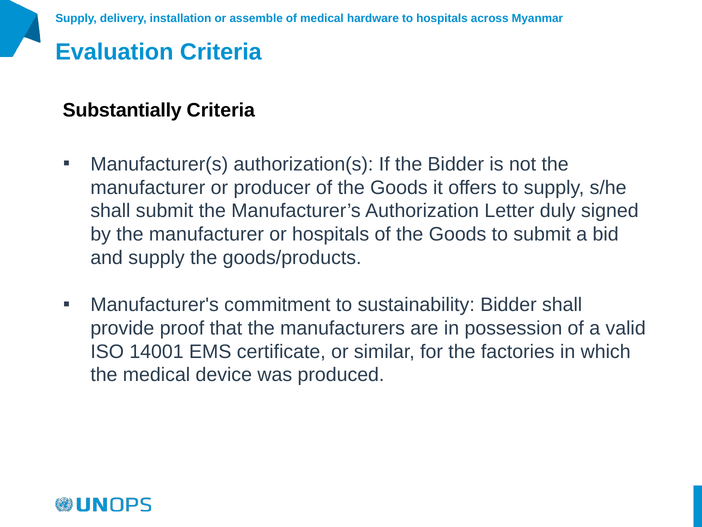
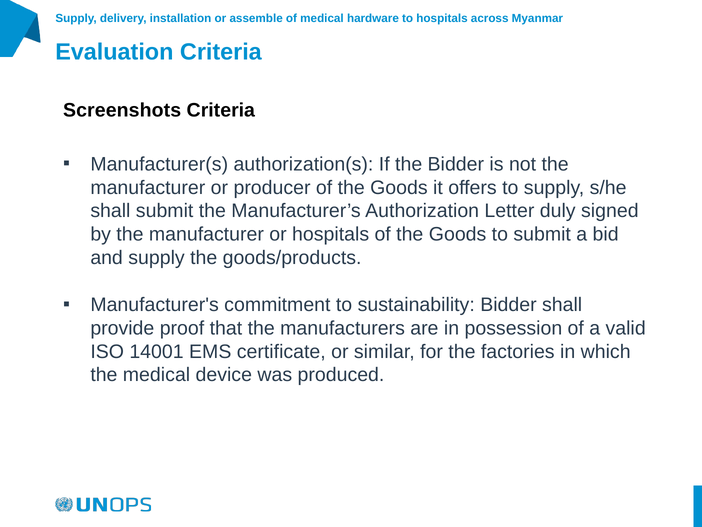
Substantially: Substantially -> Screenshots (122, 110)
